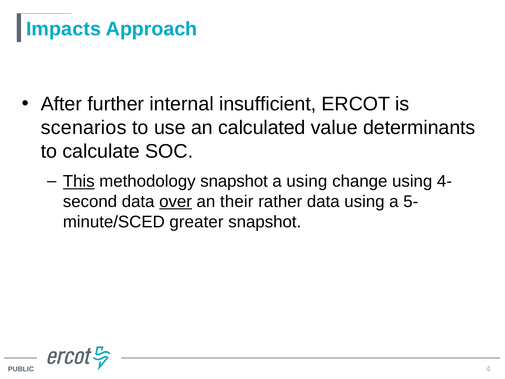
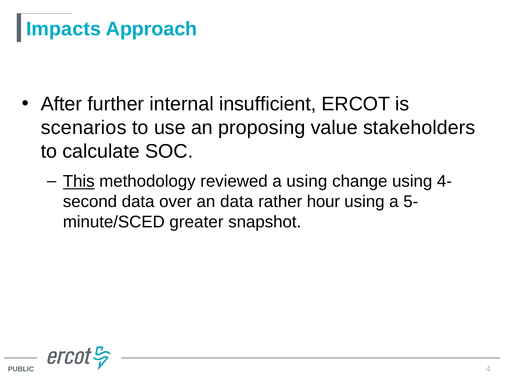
calculated: calculated -> proposing (262, 128)
determinants: determinants -> stakeholders (419, 128)
methodology snapshot: snapshot -> reviewed (234, 181)
over underline: present -> none (176, 202)
an their: their -> data (237, 202)
rather data: data -> hour (323, 202)
